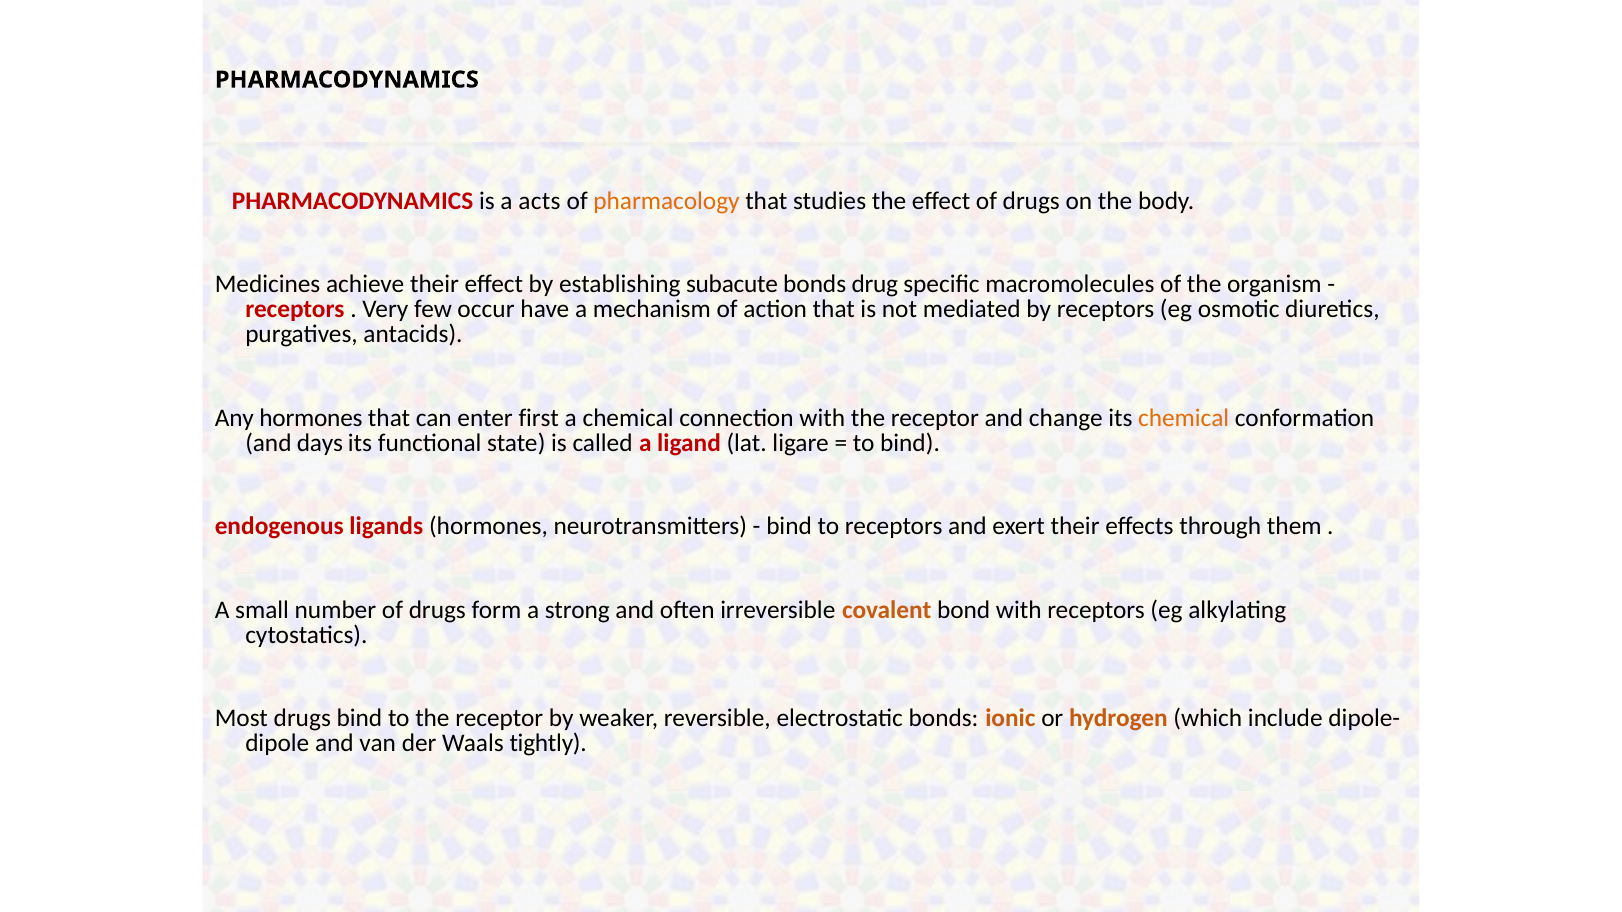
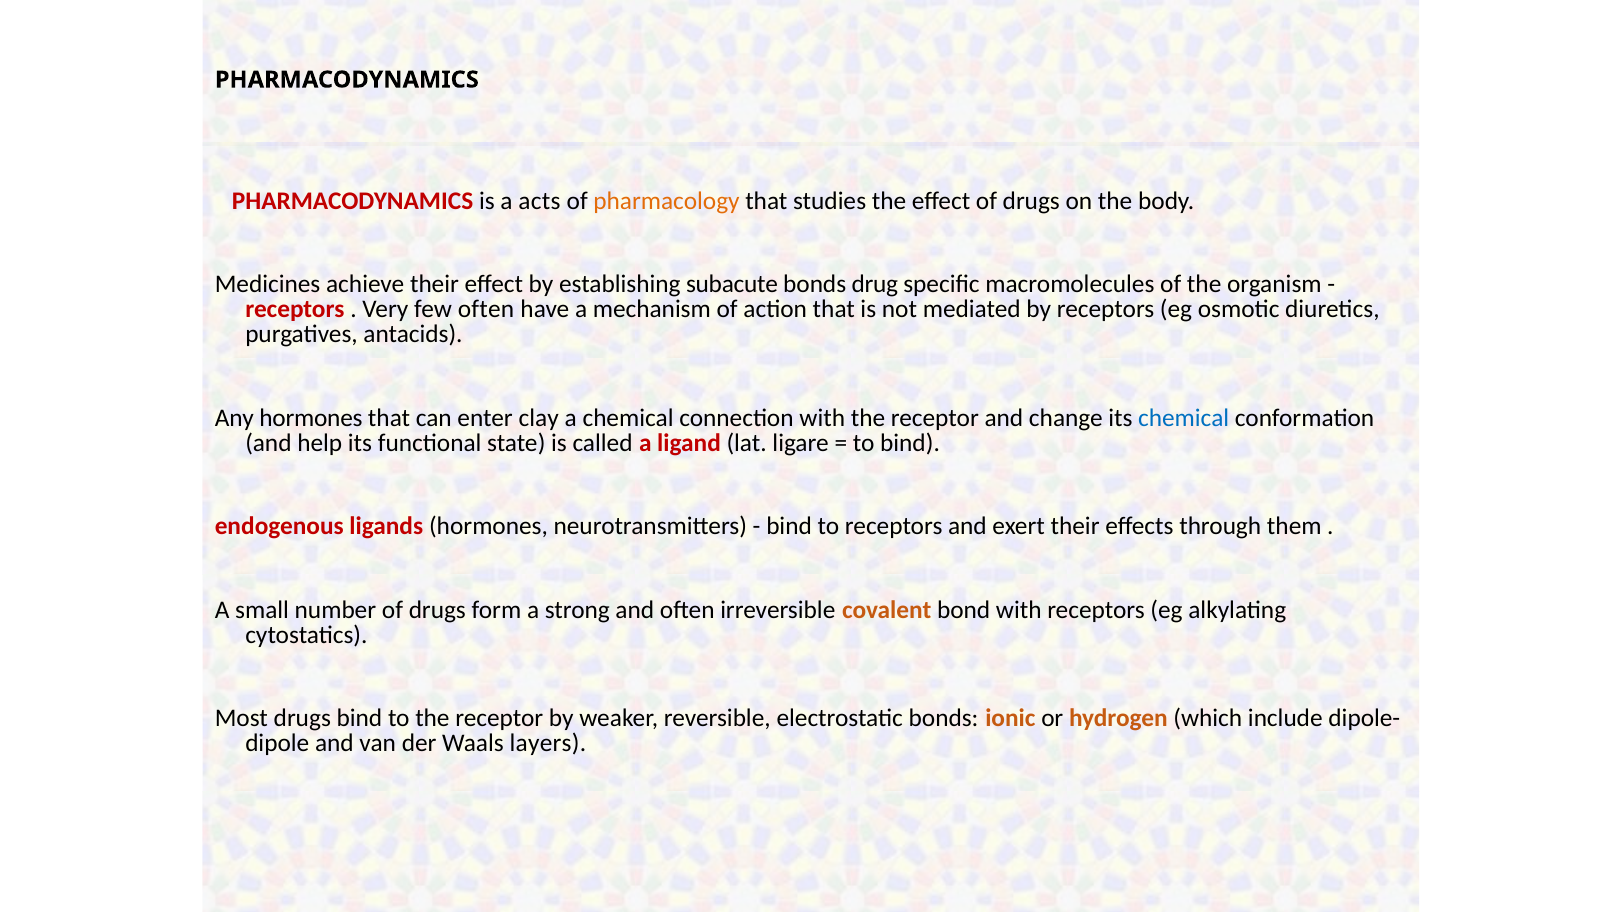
few occur: occur -> often (486, 309)
first: first -> clay (539, 418)
chemical colour: orange -> blue (1184, 418)
days: days -> help (320, 443)
tightly: tightly -> layers (548, 744)
